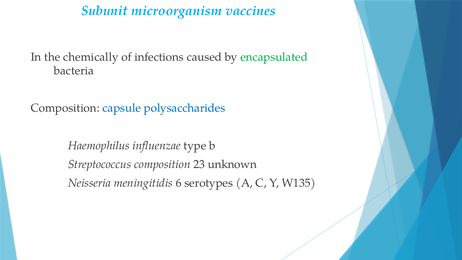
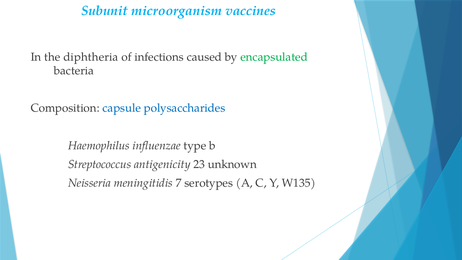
chemically: chemically -> diphtheria (91, 57)
Streptococcus composition: composition -> antigenicity (162, 164)
6: 6 -> 7 (179, 183)
